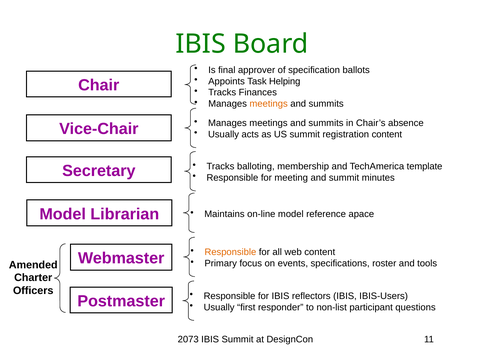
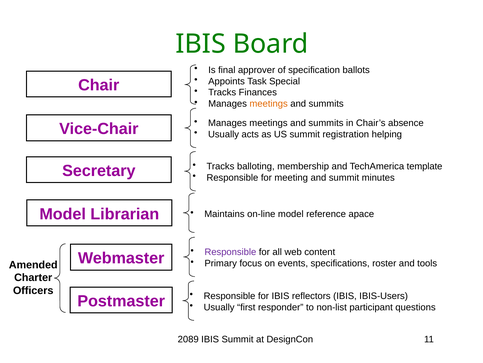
Helping: Helping -> Special (285, 81)
registration content: content -> helping (387, 134)
Responsible colour: orange -> purple (230, 252)
2073: 2073 -> 2089 (188, 339)
